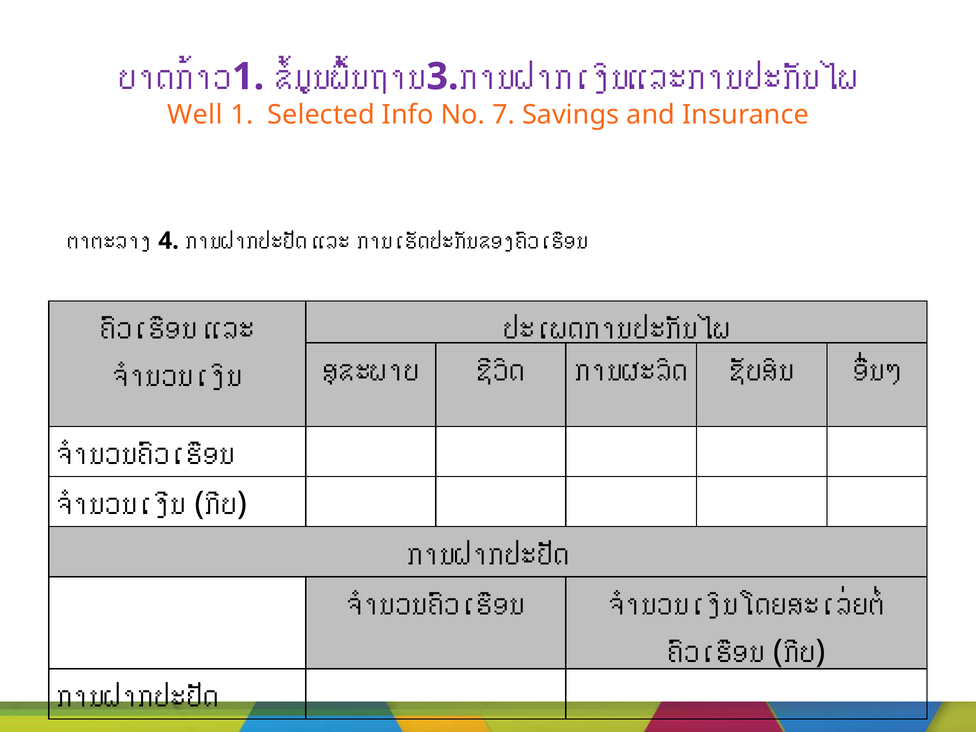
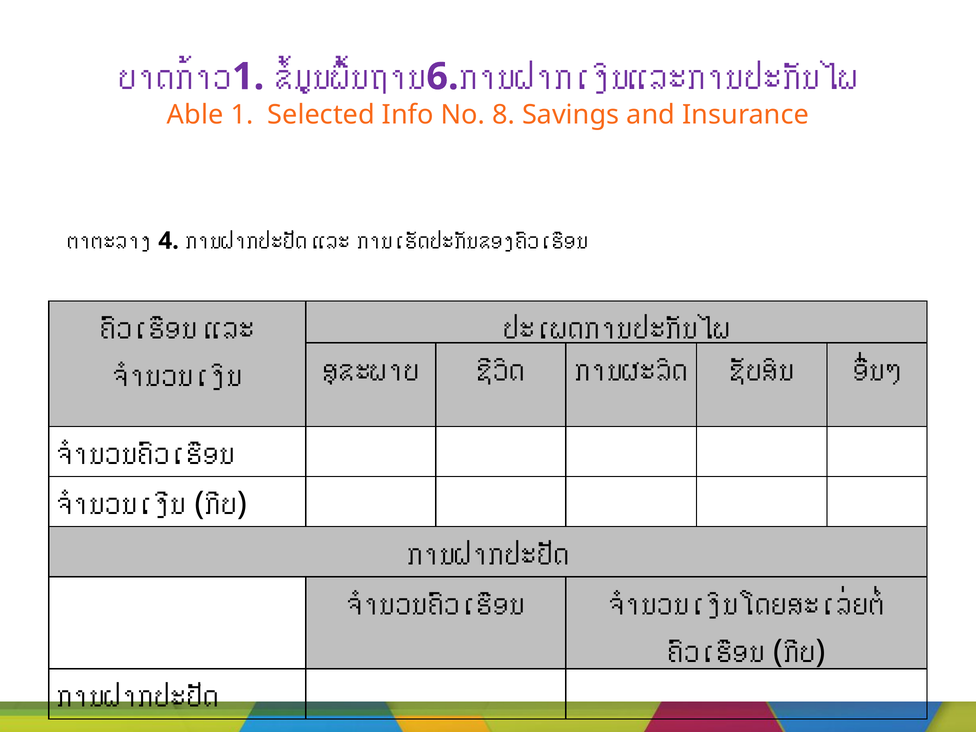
3: 3 -> 6 (443, 77)
Well: Well -> Able (195, 115)
7: 7 -> 8 (504, 115)
